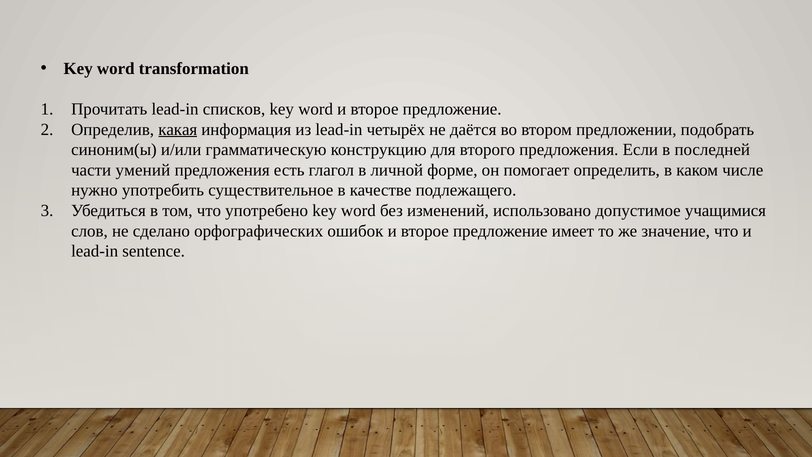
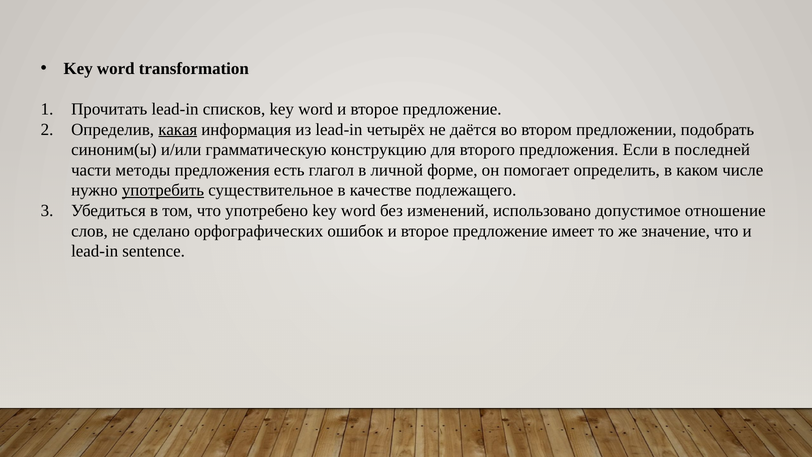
умений: умений -> методы (143, 170)
употребить underline: none -> present (163, 190)
учащимися: учащимися -> отношение (725, 211)
